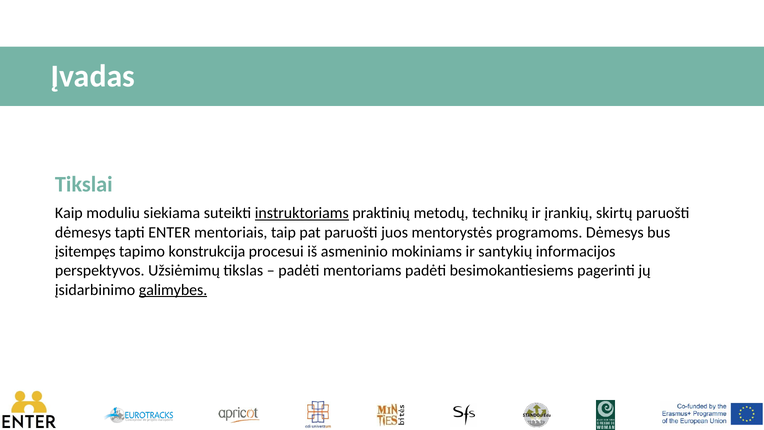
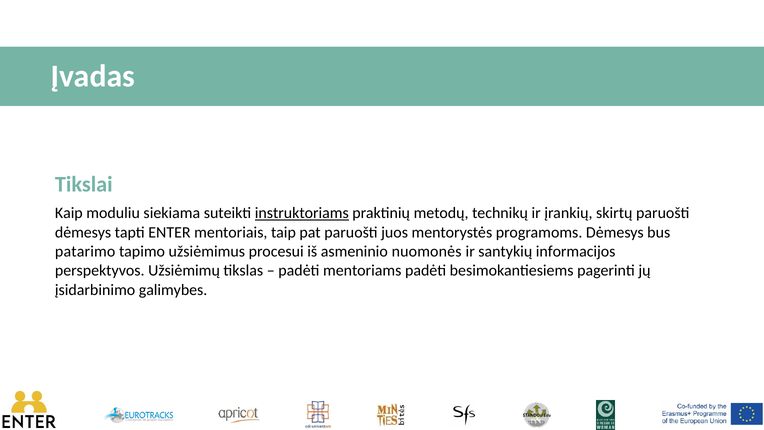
įsitempęs: įsitempęs -> patarimo (85, 251)
konstrukcija: konstrukcija -> užsiėmimus (207, 251)
mokiniams: mokiniams -> nuomonės (427, 251)
galimybes underline: present -> none (173, 290)
